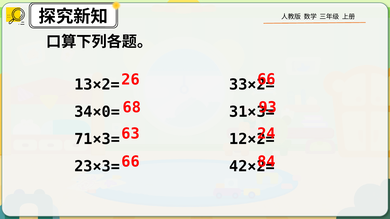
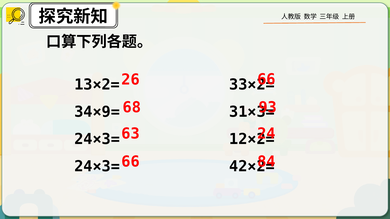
34×0=: 34×0= -> 34×9= (97, 112)
71×3=: 71×3= -> 24×3= (97, 139)
23×3=: 23×3= -> 24×3= (97, 167)
